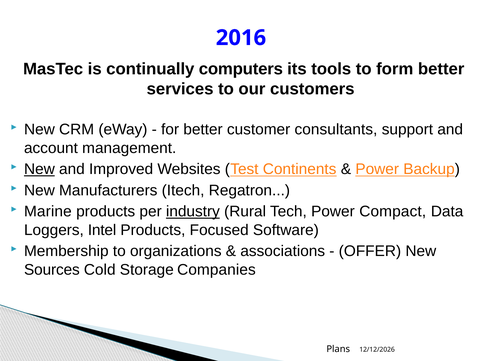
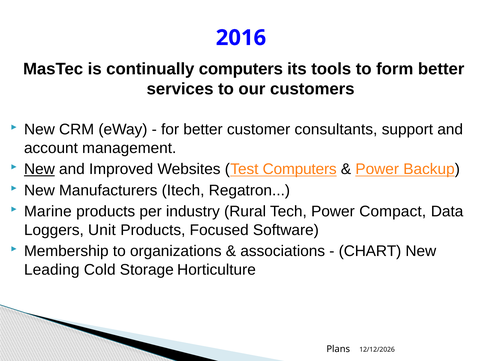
Test Continents: Continents -> Computers (300, 169)
industry underline: present -> none (193, 212)
Intel: Intel -> Unit (102, 230)
OFFER: OFFER -> CHART (370, 252)
Sources: Sources -> Leading (52, 270)
Companies: Companies -> Horticulture (216, 270)
